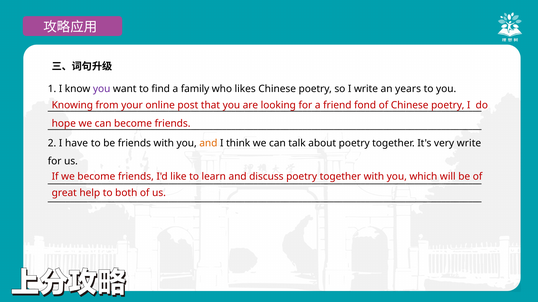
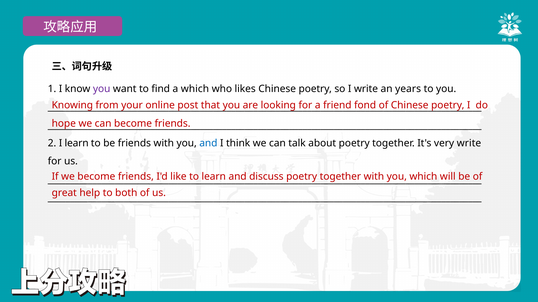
a family: family -> which (195, 89)
I have: have -> learn (77, 144)
and colour: orange -> blue (208, 144)
